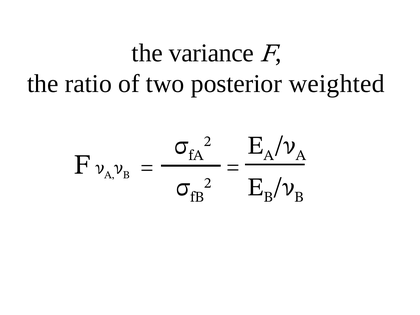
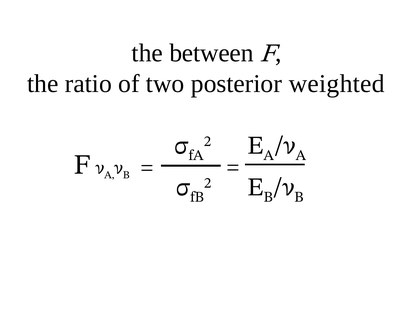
variance: variance -> between (211, 53)
